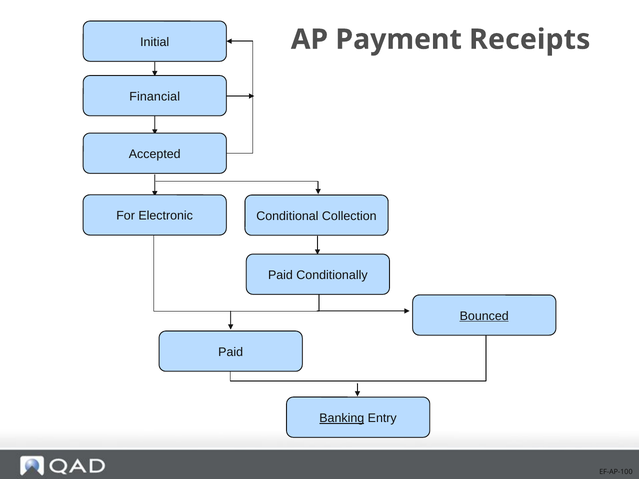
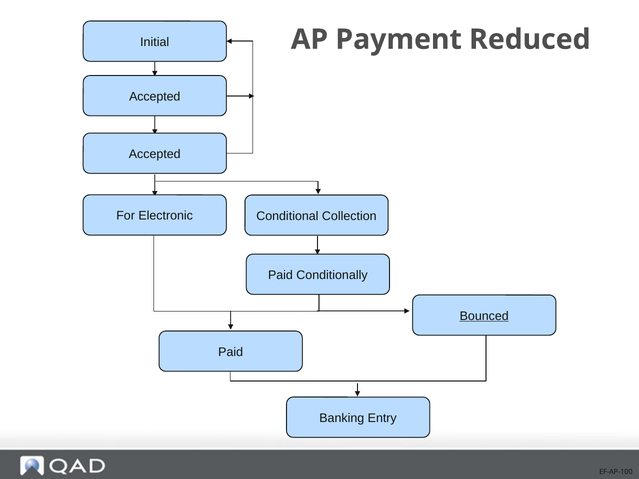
Receipts: Receipts -> Reduced (530, 40)
Financial: Financial -> Accepted (155, 97)
Banking underline: present -> none (342, 418)
